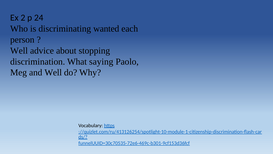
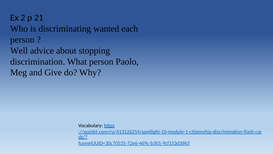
24: 24 -> 21 (39, 18)
What saying: saying -> person (101, 61)
and Well: Well -> Give (53, 72)
